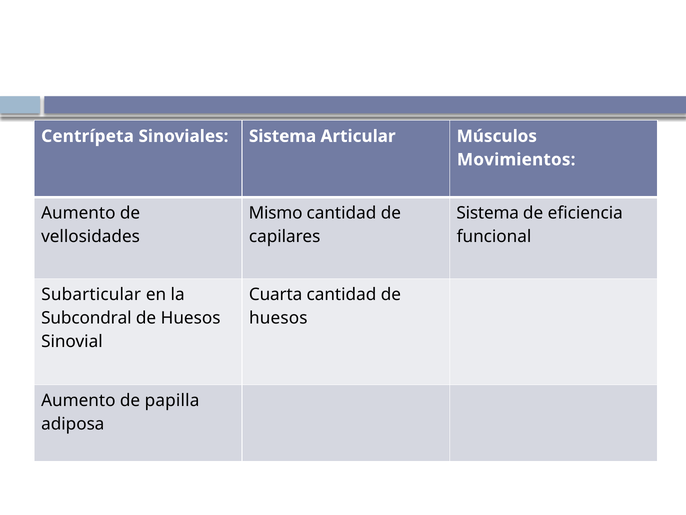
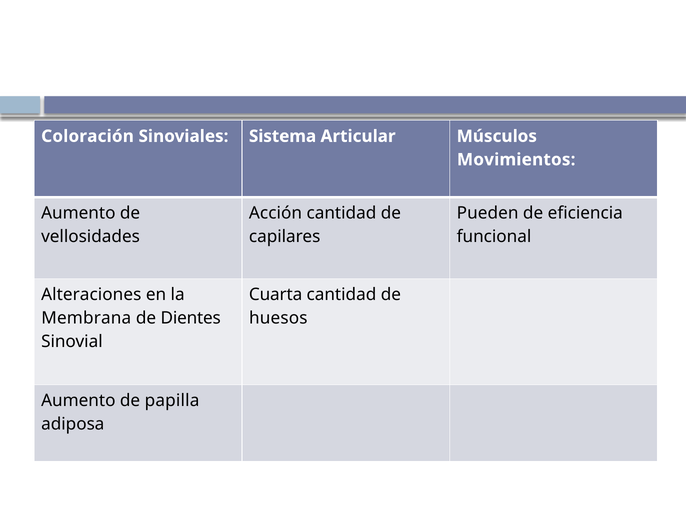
Centrípeta: Centrípeta -> Coloración (88, 136)
Mismo: Mismo -> Acción (276, 213)
Sistema: Sistema -> Pueden (488, 213)
Subarticular: Subarticular -> Alteraciones (91, 294)
Subcondral: Subcondral -> Membrana (86, 318)
Huesos: Huesos -> Dientes (191, 318)
